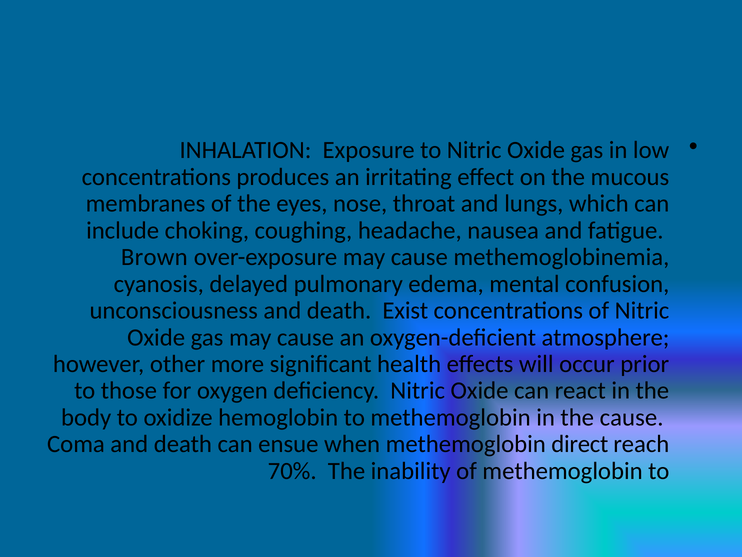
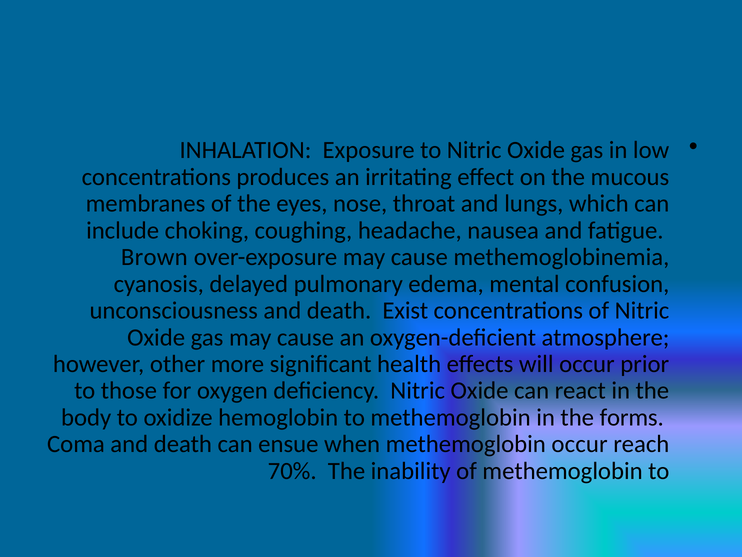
the cause: cause -> forms (632, 417)
methemoglobin direct: direct -> occur (580, 444)
